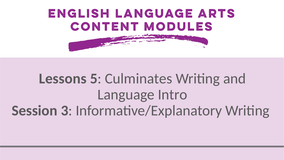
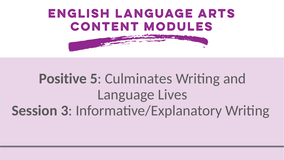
Lessons: Lessons -> Positive (63, 78)
Intro: Intro -> Lives (173, 94)
